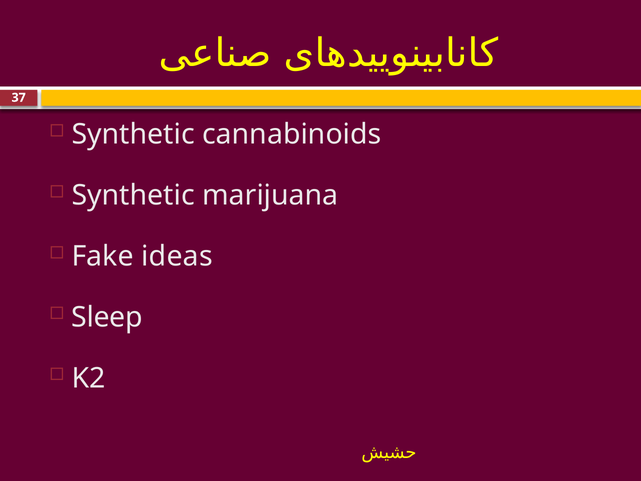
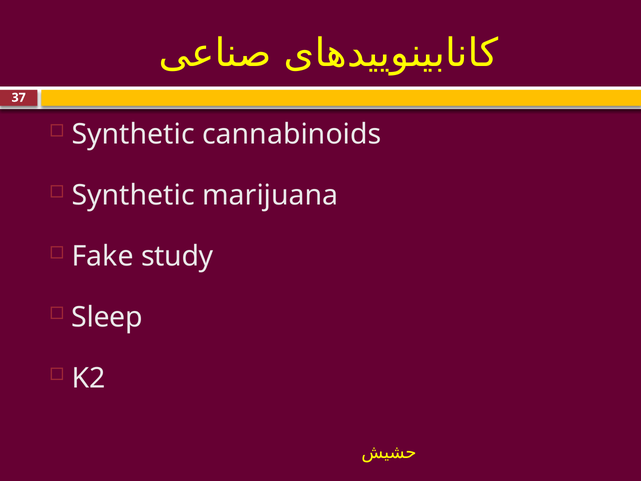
ideas: ideas -> study (177, 256)
